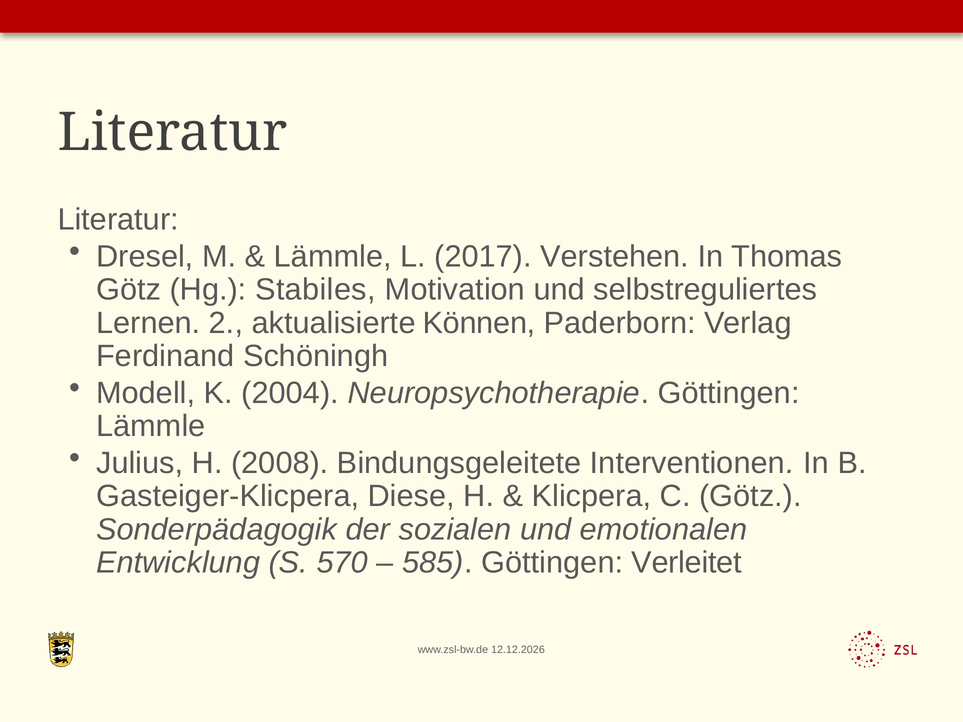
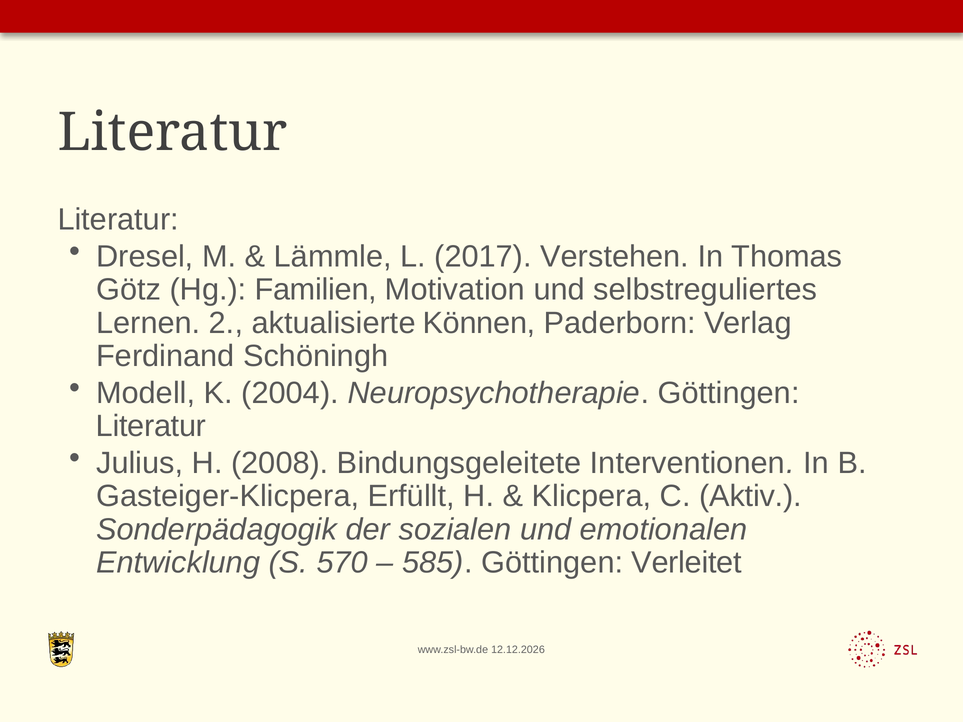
Stabiles: Stabiles -> Familien (316, 290)
Lämmle: Lämmle -> Literatur (151, 426)
Diese: Diese -> Erfüllt (411, 496)
C Götz: Götz -> Aktiv (751, 496)
